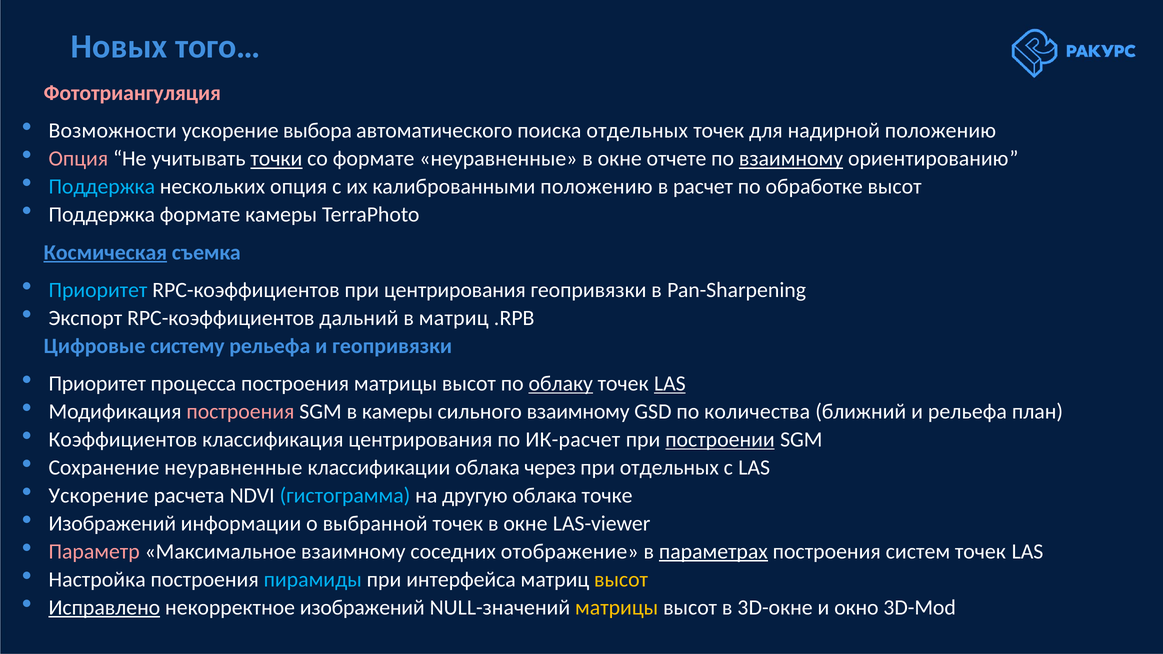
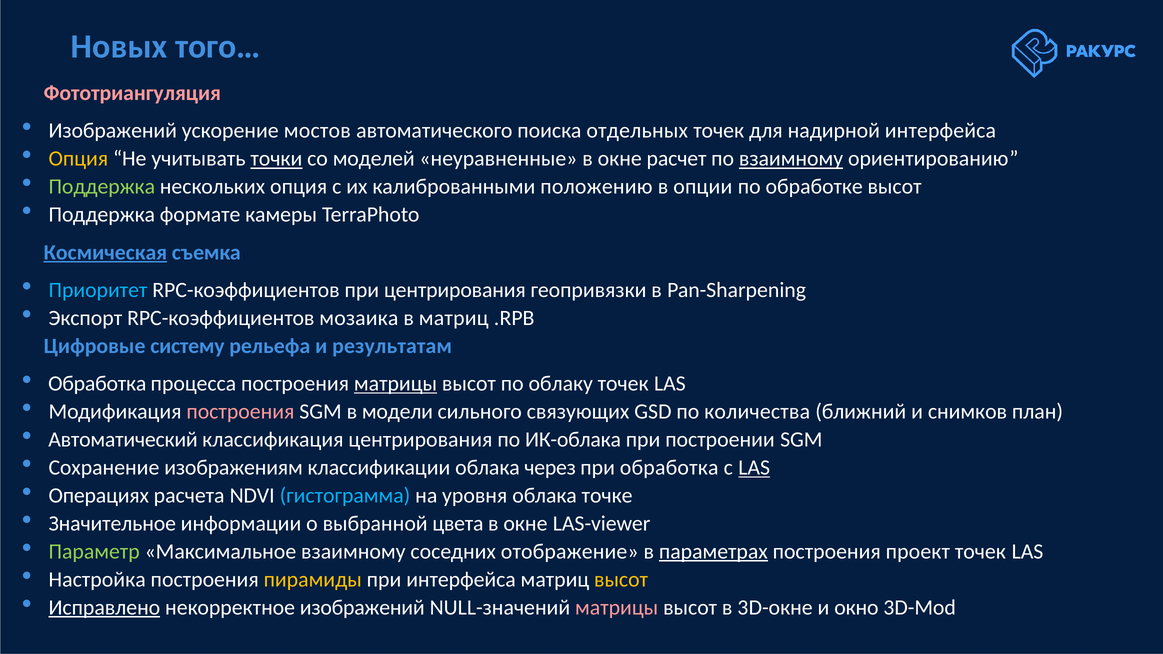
Возможности: Возможности -> Изображений (113, 131)
выбора: выбора -> мостов (317, 131)
надирной положению: положению -> интерфейса (940, 131)
Опция colour: pink -> yellow (78, 159)
со формате: формате -> моделей (374, 159)
отчете: отчете -> расчет (677, 159)
Поддержка colour: light blue -> light green (102, 187)
расчет: расчет -> опции (703, 187)
дальний: дальний -> мозаика (359, 318)
и геопривязки: геопривязки -> результатам (392, 346)
Приоритет: Приоритет -> Обработка (97, 384)
матрицы underline: none -> present (396, 384)
облаку underline: present -> none (561, 384)
LAS underline: present -> none (670, 384)
в камеры: камеры -> модели (397, 412)
сильного взаимному: взаимному -> связующих (578, 412)
и рельефа: рельефа -> снимков (967, 412)
Коэффициентов: Коэффициентов -> Автоматический (123, 440)
ИК-расчет: ИК-расчет -> ИК-облака (573, 440)
построении underline: present -> none (720, 440)
Сохранение неуравненные: неуравненные -> изображениям (234, 468)
при отдельных: отдельных -> обработка (669, 468)
LAS underline: none -> present (754, 468)
Ускорение: Ускорение -> Операциях (99, 496)
другую: другую -> уровня (475, 496)
Изображений: Изображений -> Значительное (112, 524)
выбранной точек: точек -> цвета (458, 524)
Параметр colour: pink -> light green (94, 552)
систем: систем -> проект (918, 552)
пирамиды colour: light blue -> yellow (313, 580)
матрицы colour: yellow -> pink (617, 608)
